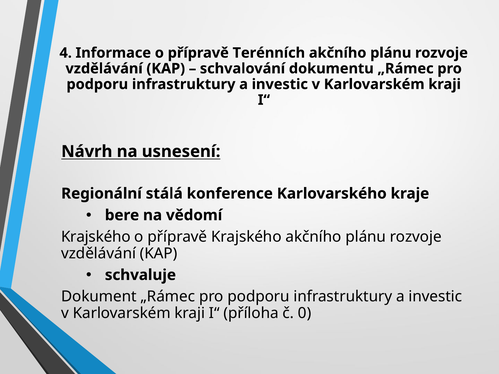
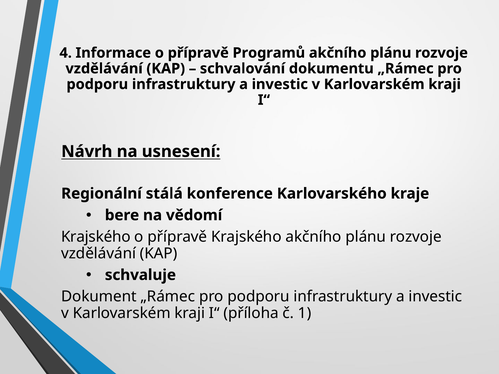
Terénních: Terénních -> Programů (269, 53)
0: 0 -> 1 (305, 313)
